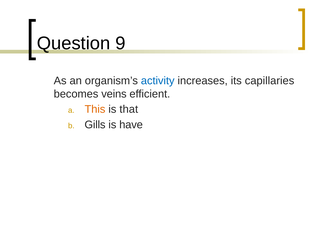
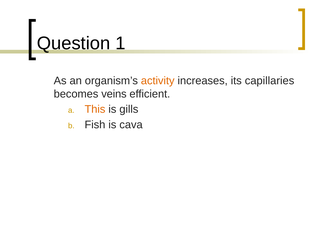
9: 9 -> 1 (120, 43)
activity colour: blue -> orange (158, 81)
that: that -> gills (129, 109)
Gills: Gills -> Fish (95, 125)
have: have -> cava (131, 125)
